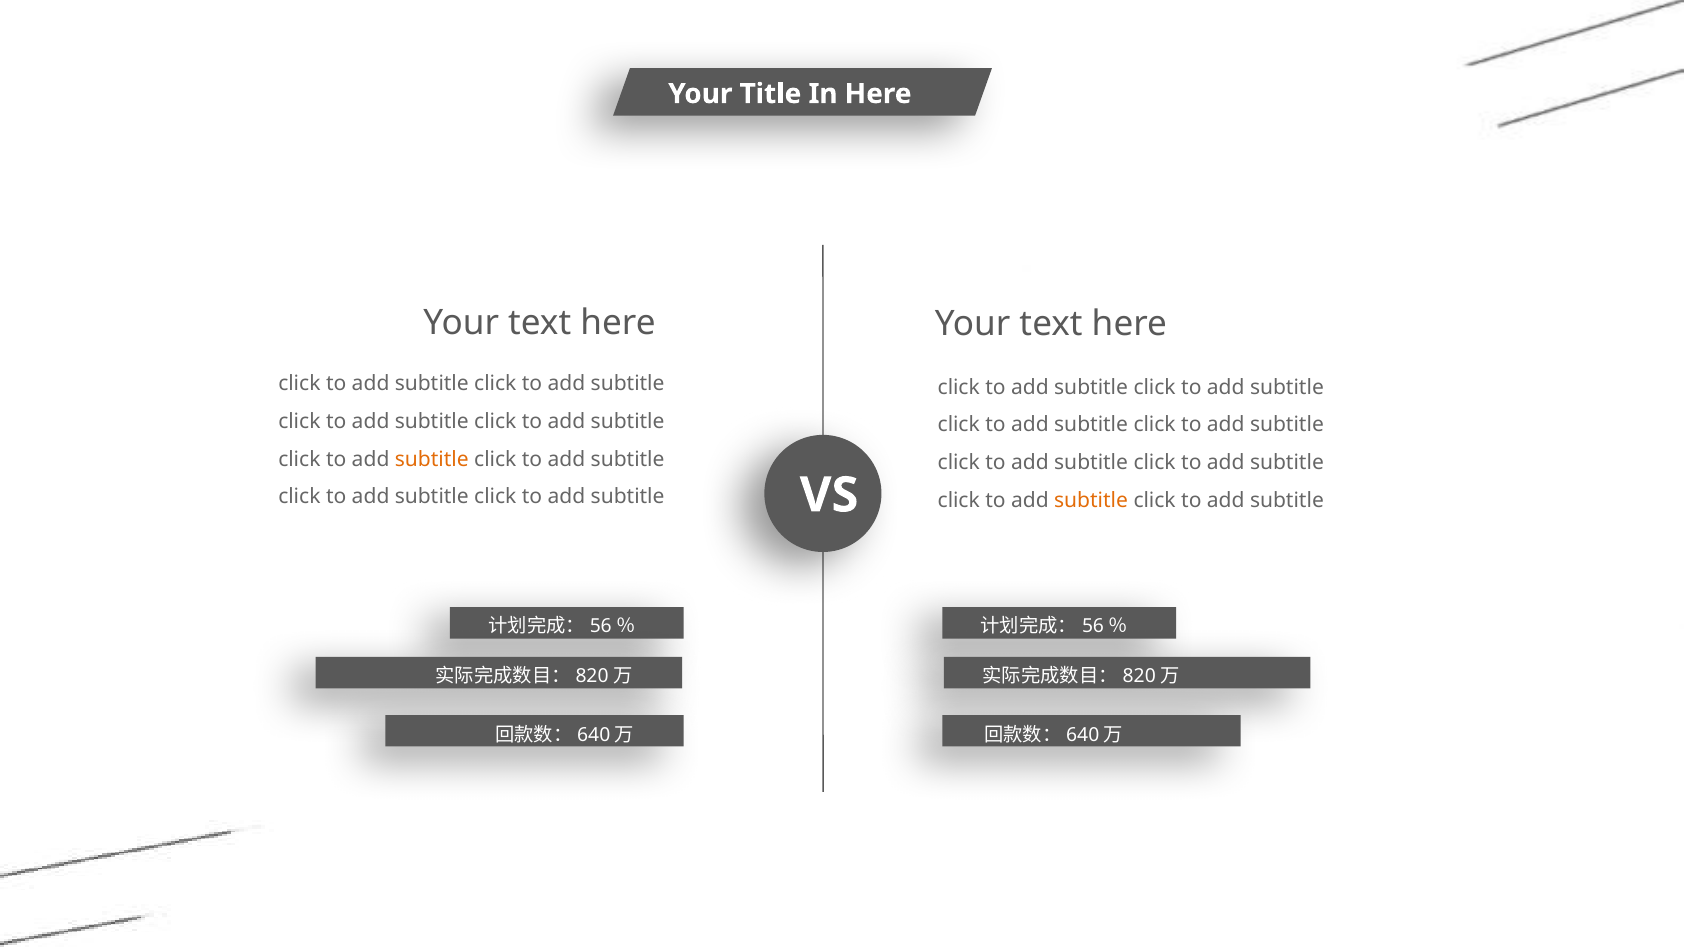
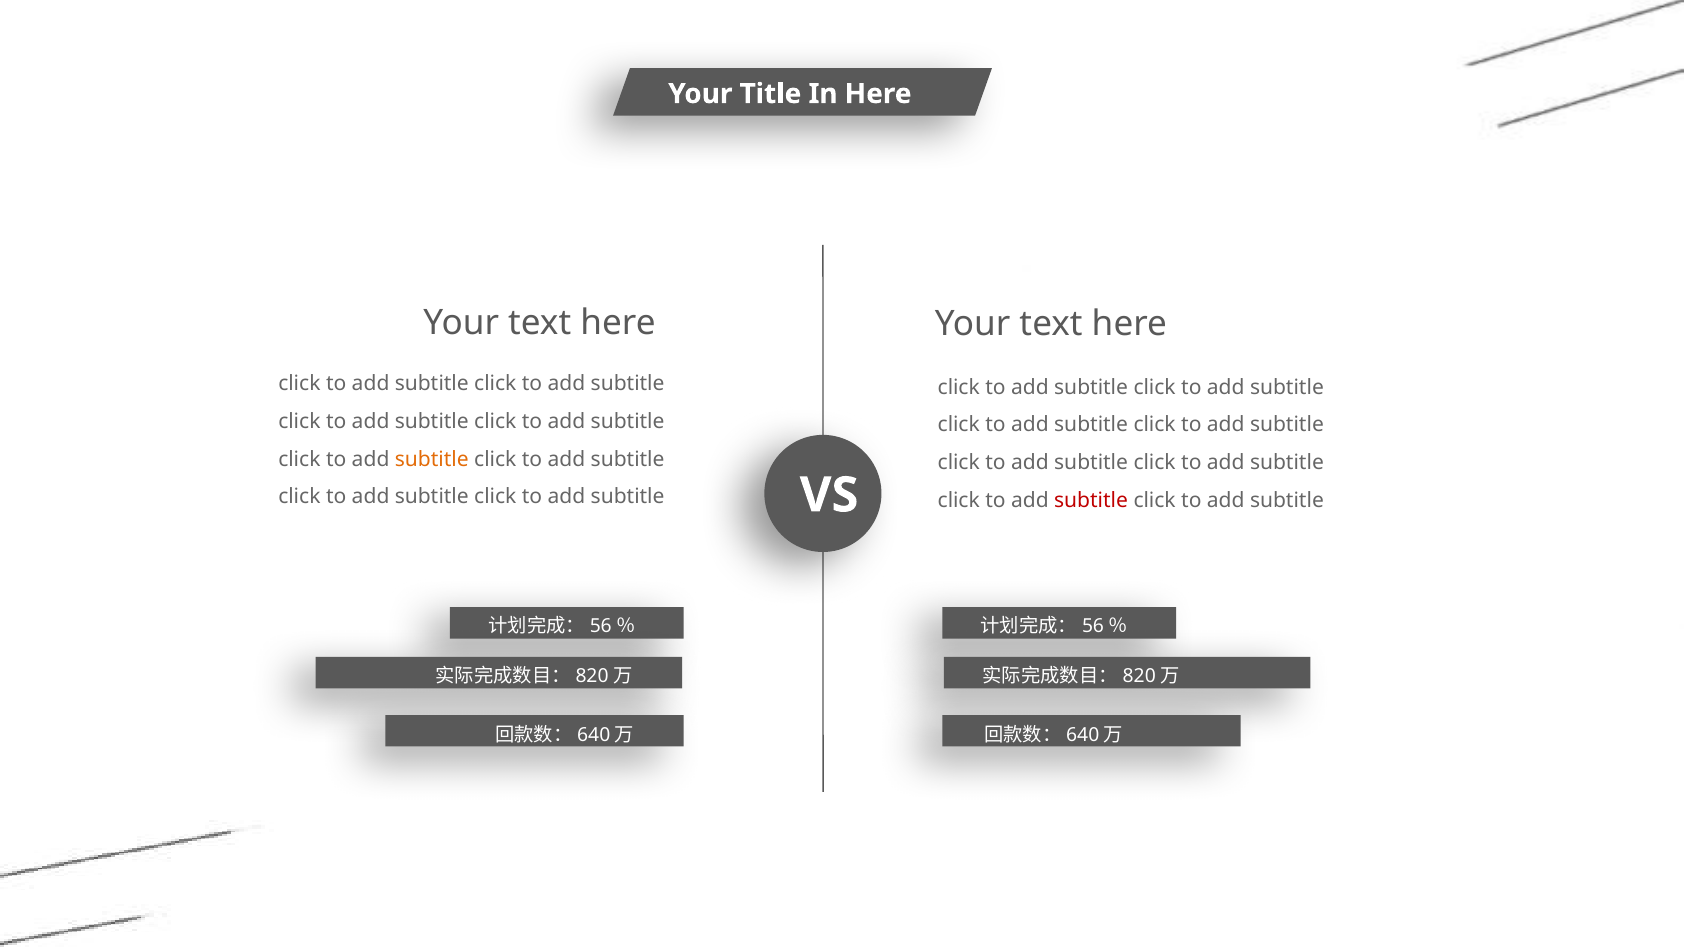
subtitle colour: orange -> red (1091, 501)
